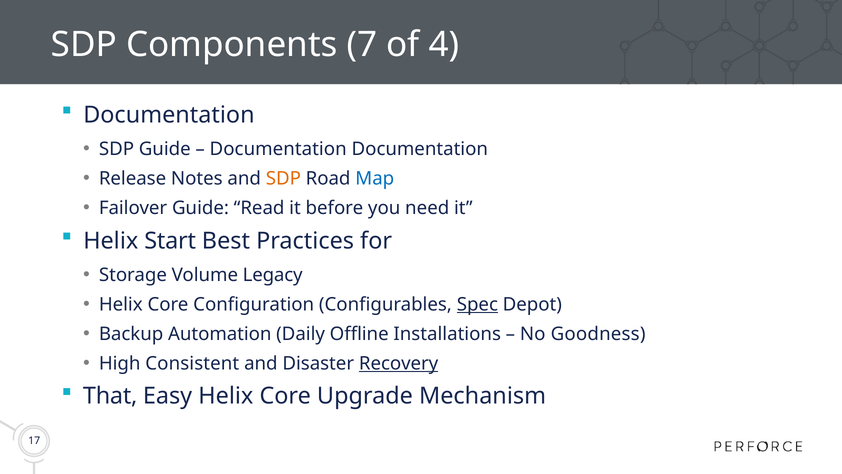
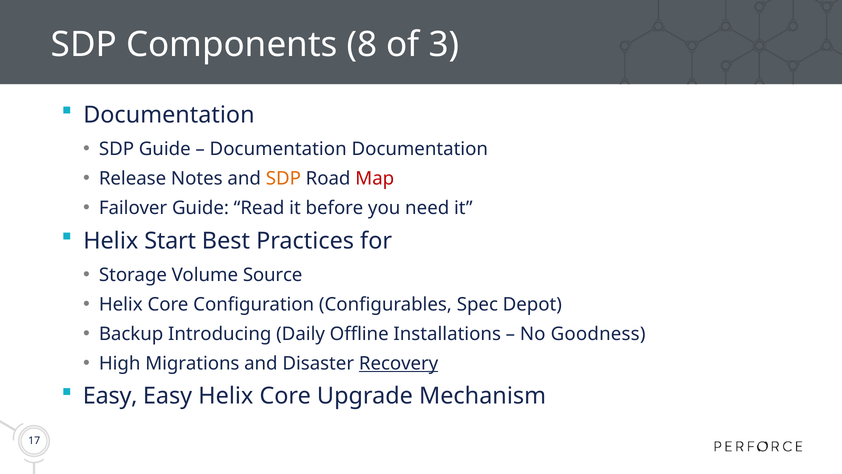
7: 7 -> 8 (362, 45)
4: 4 -> 3 (444, 45)
Map colour: blue -> red (375, 179)
Legacy: Legacy -> Source (273, 275)
Spec underline: present -> none (477, 304)
Automation: Automation -> Introducing (220, 334)
Consistent: Consistent -> Migrations (192, 363)
That: That -> Easy (110, 396)
